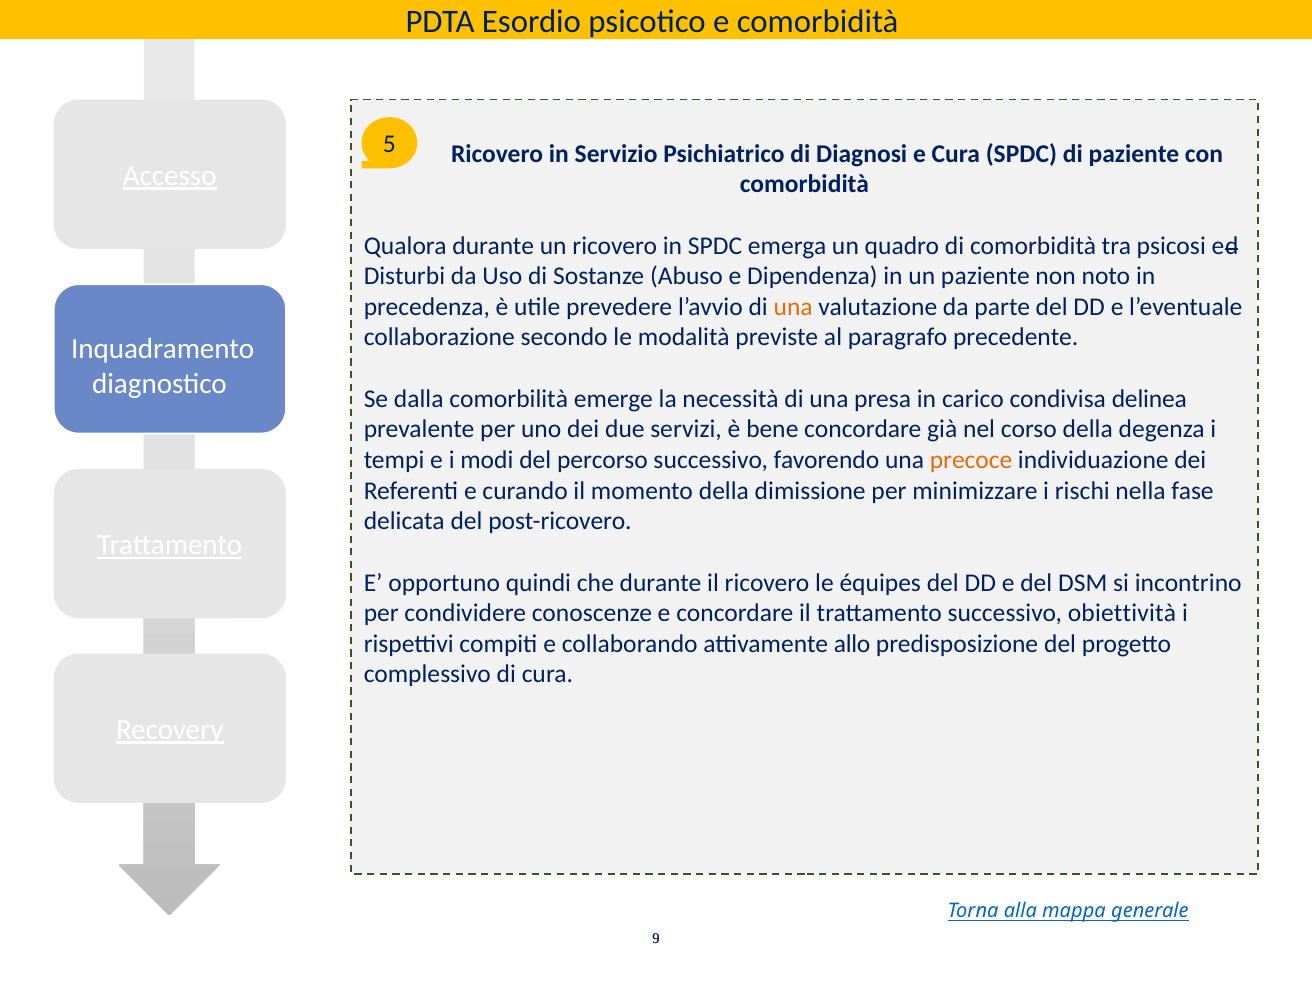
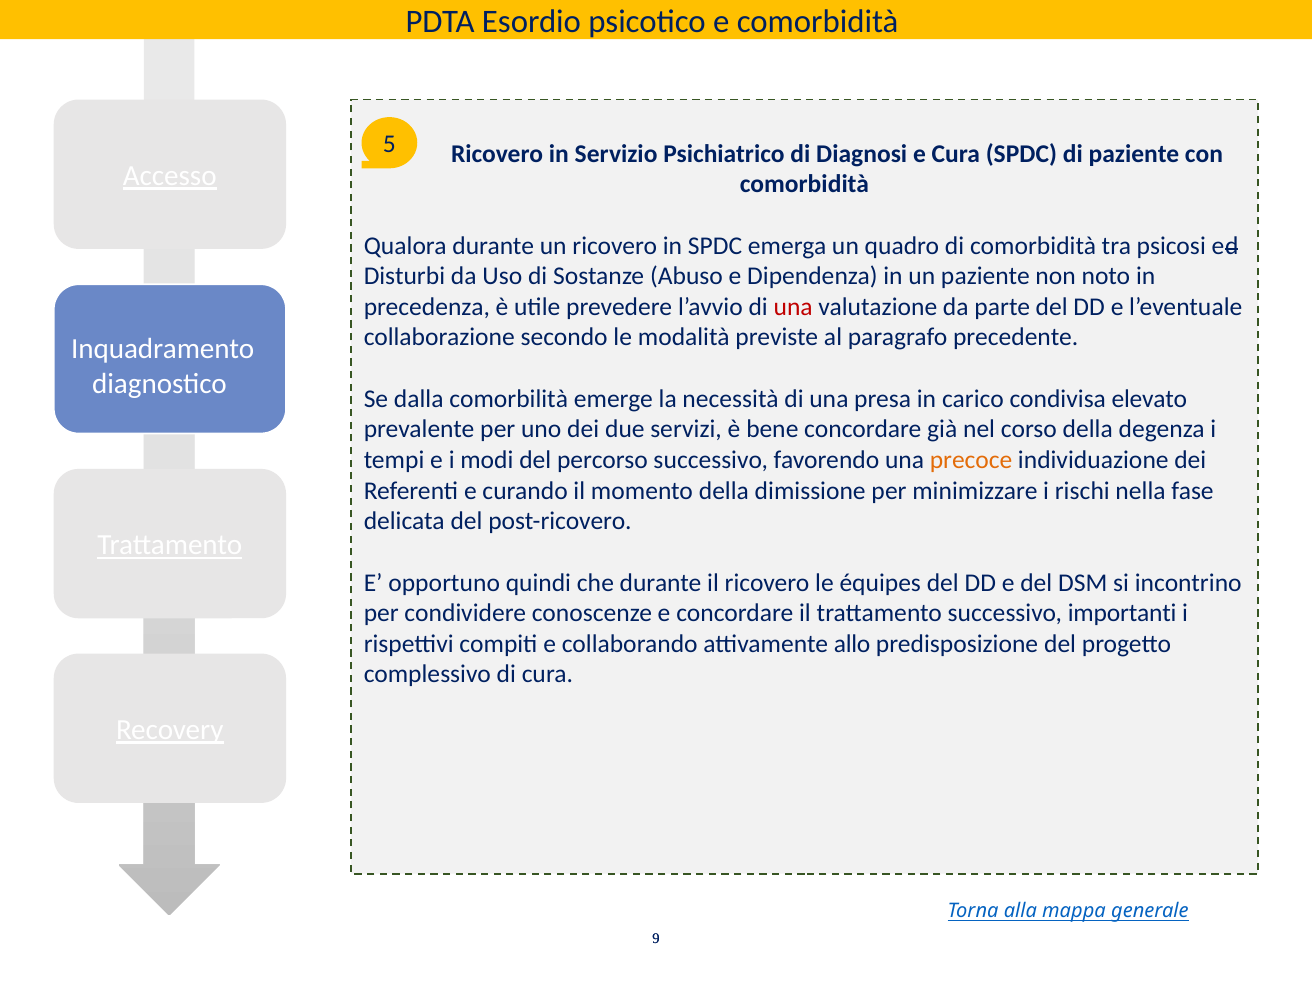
una colour: orange -> red (793, 307)
delinea: delinea -> elevato (1149, 399)
obiettività: obiettività -> importanti (1122, 613)
